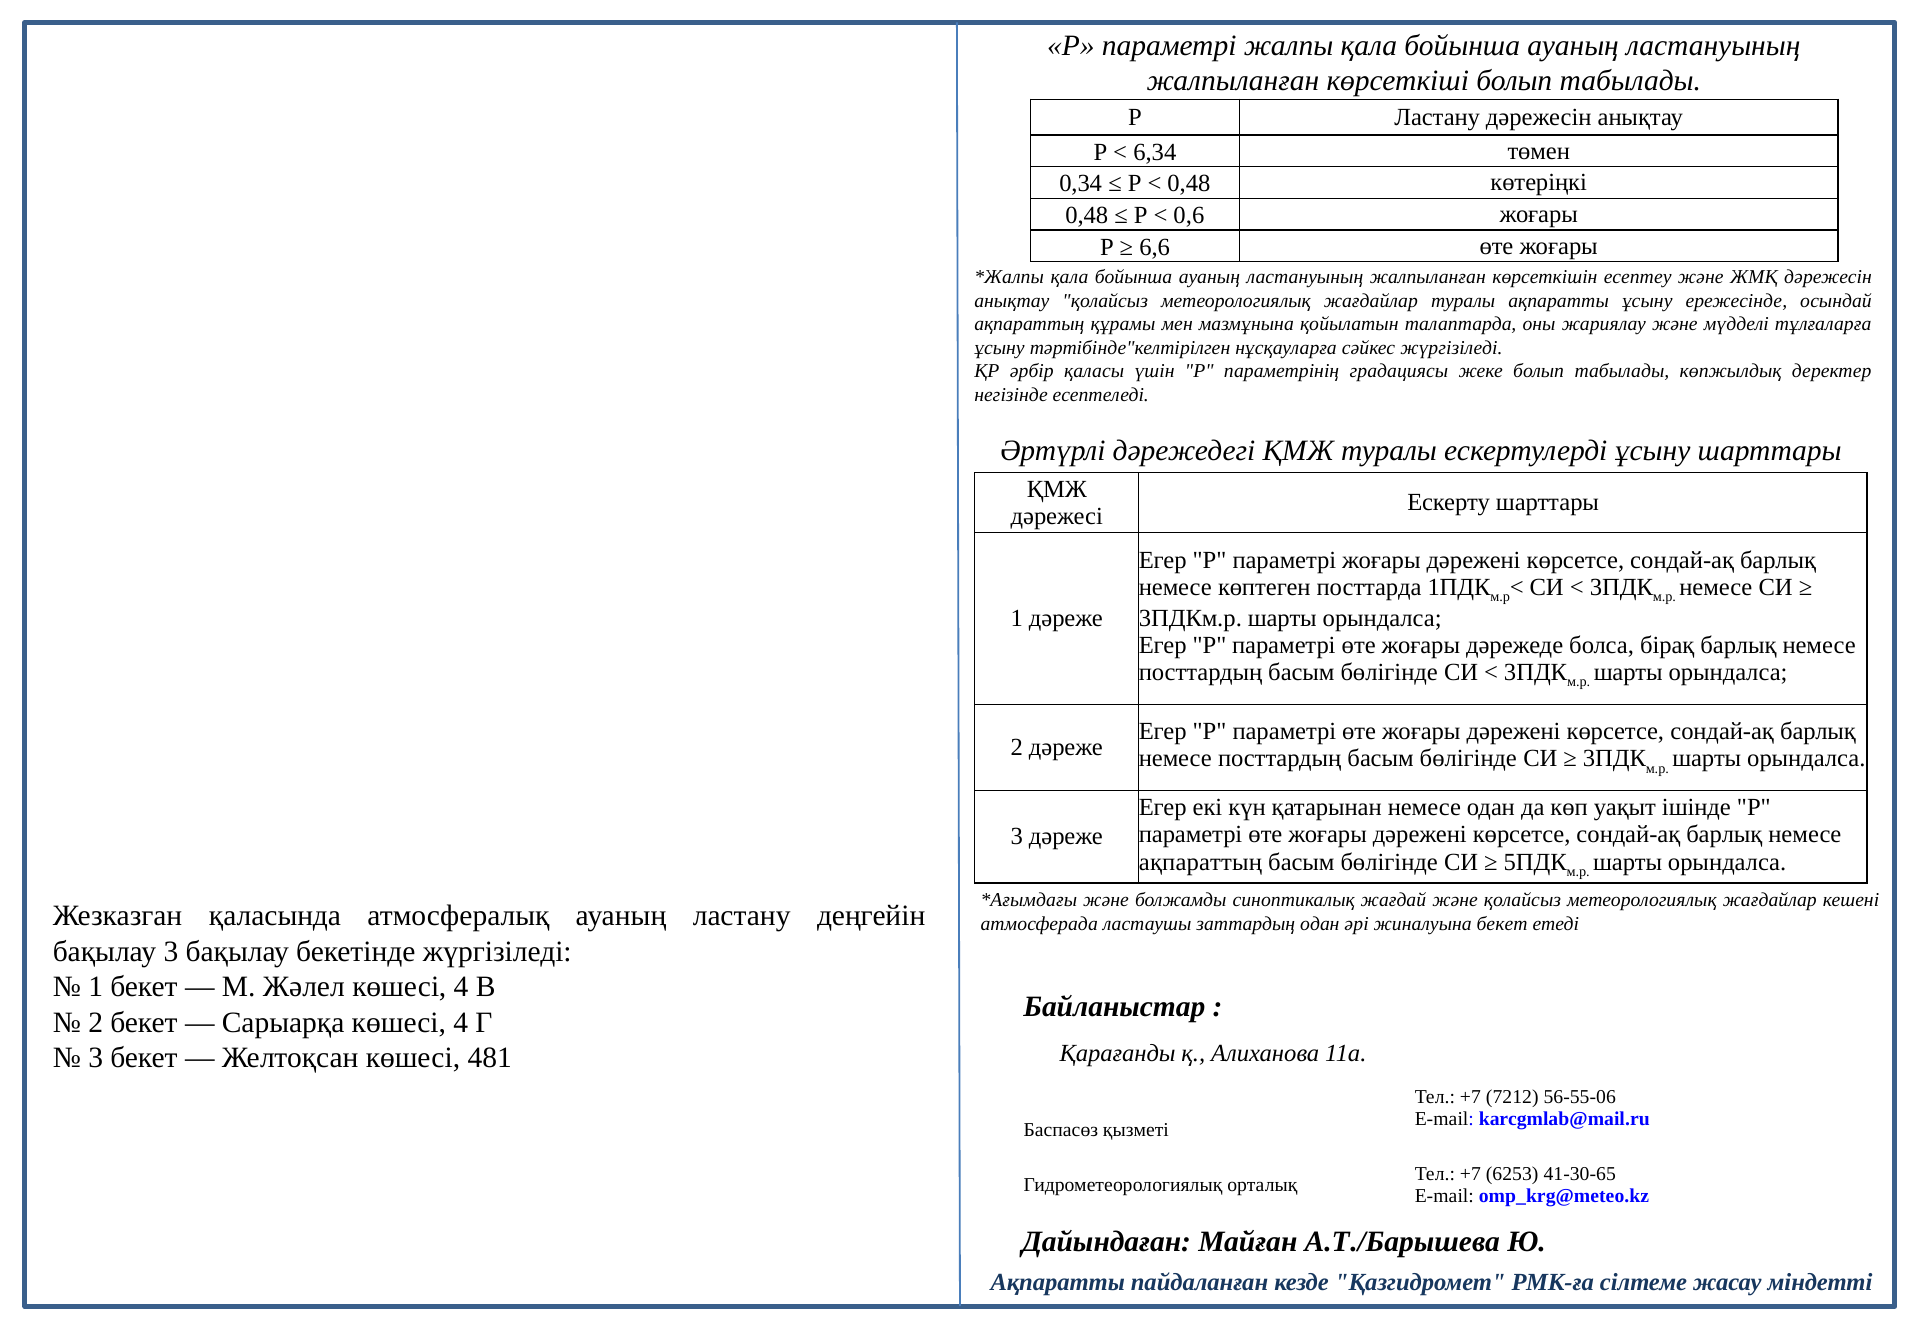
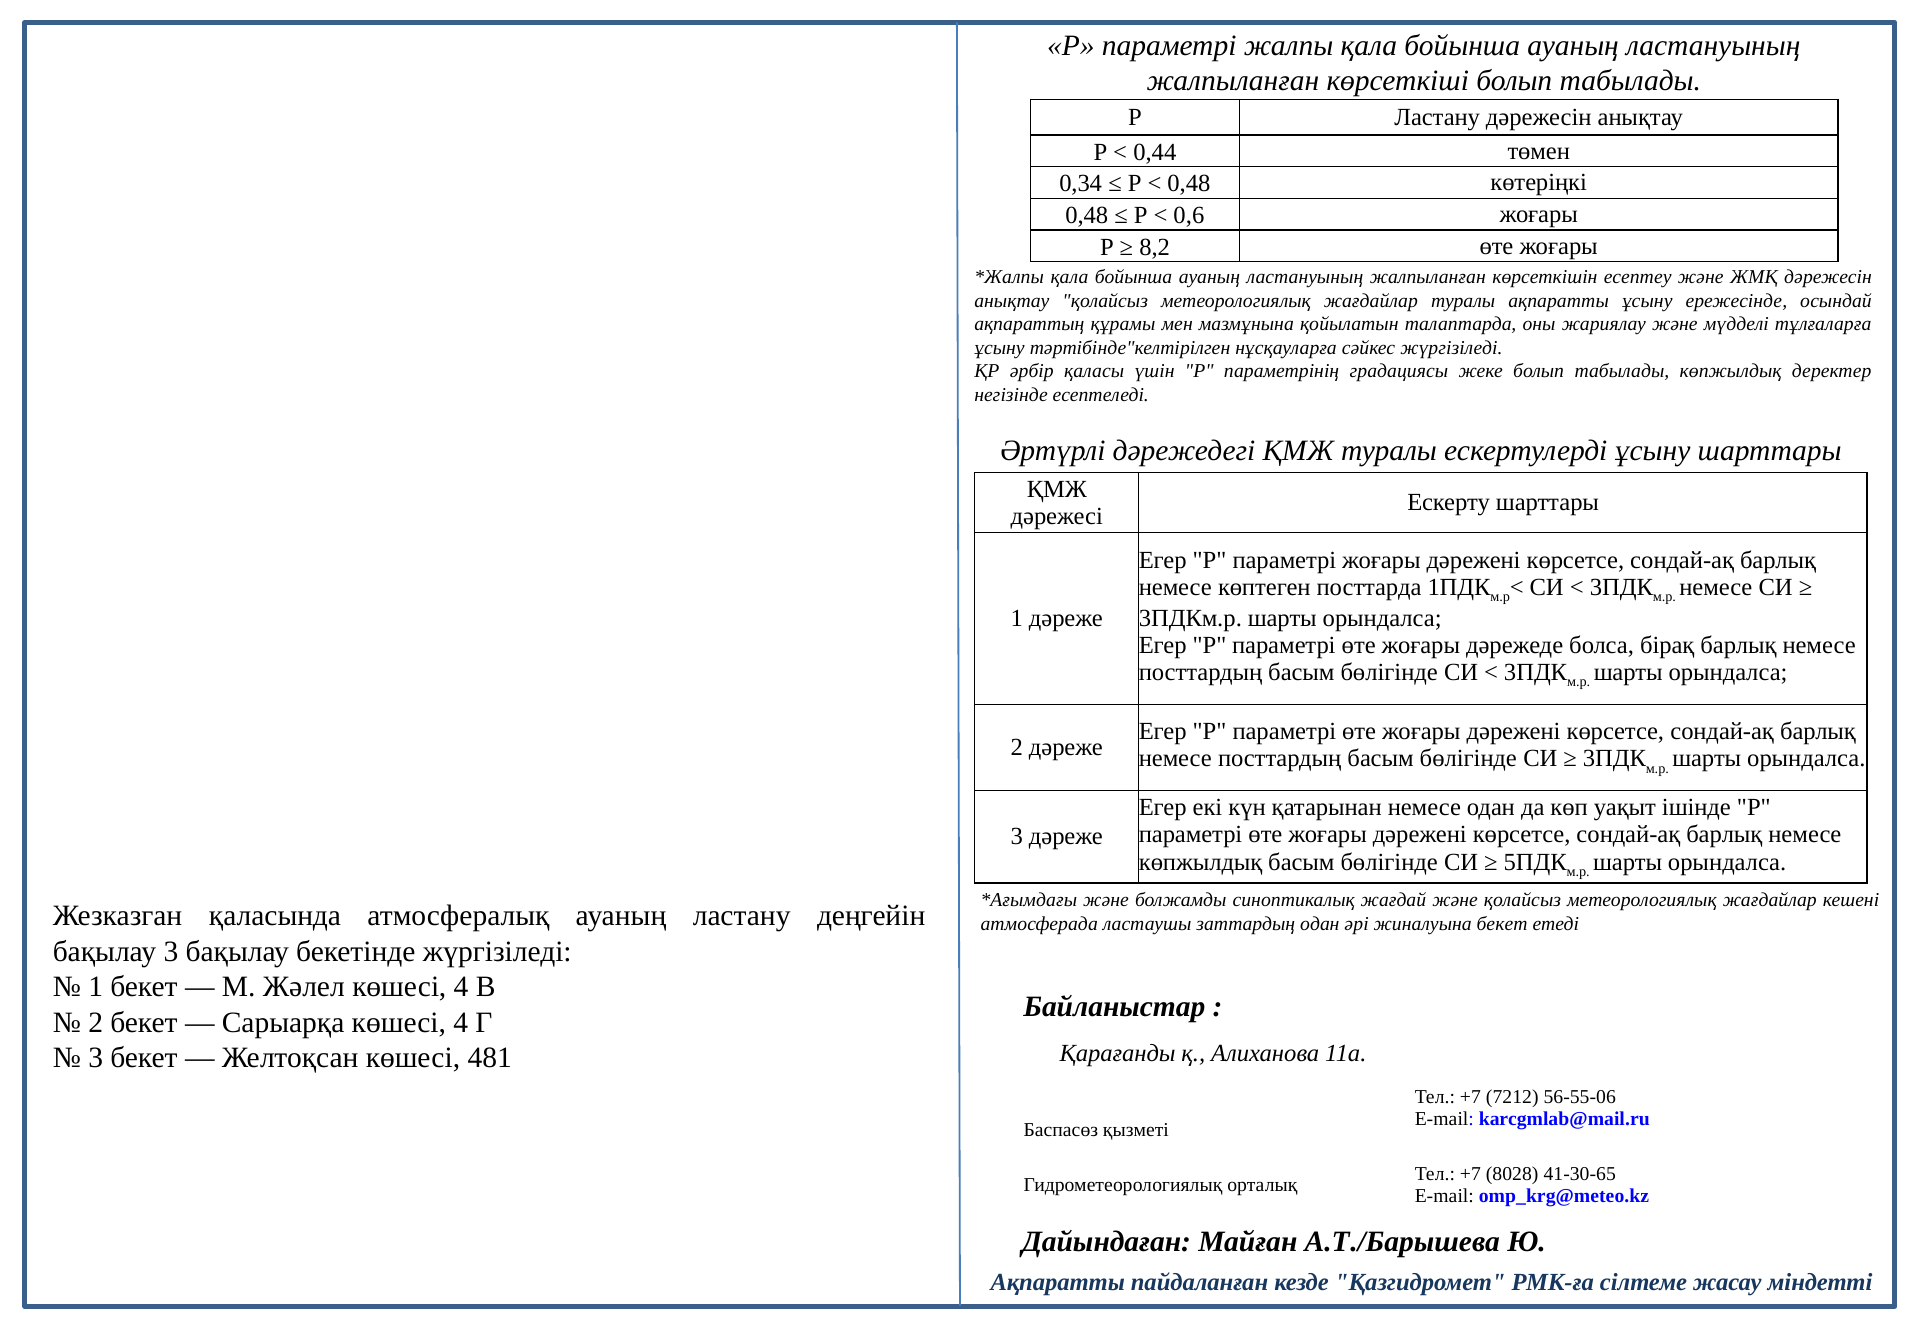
6,34: 6,34 -> 0,44 (1155, 152)
6,6: 6,6 -> 8,2 (1155, 247)
ақпараттың: ақпараттың -> көпжылдық (1201, 862)
6253: 6253 -> 8028 (1512, 1174)
